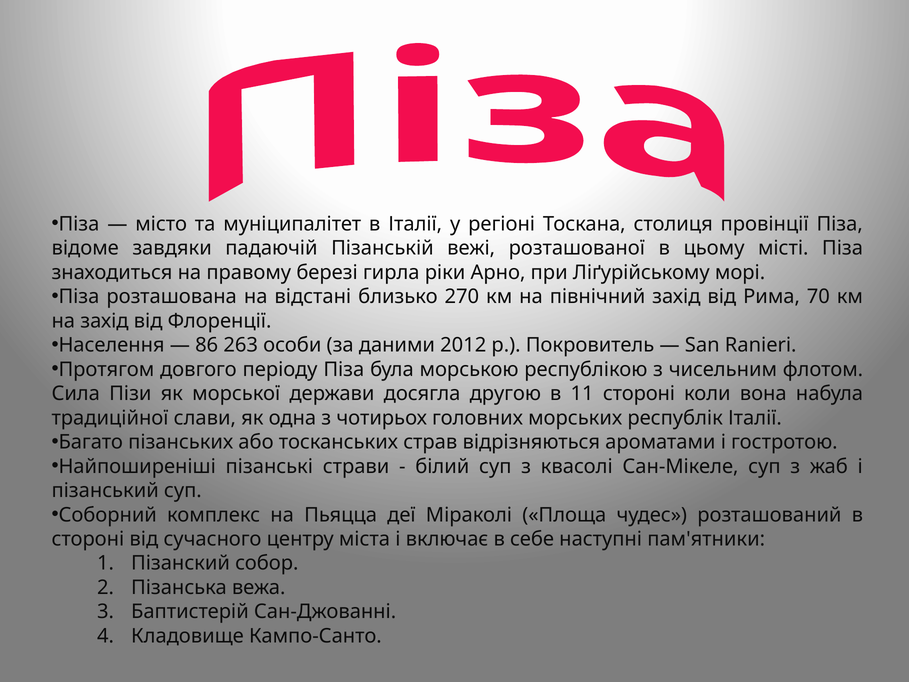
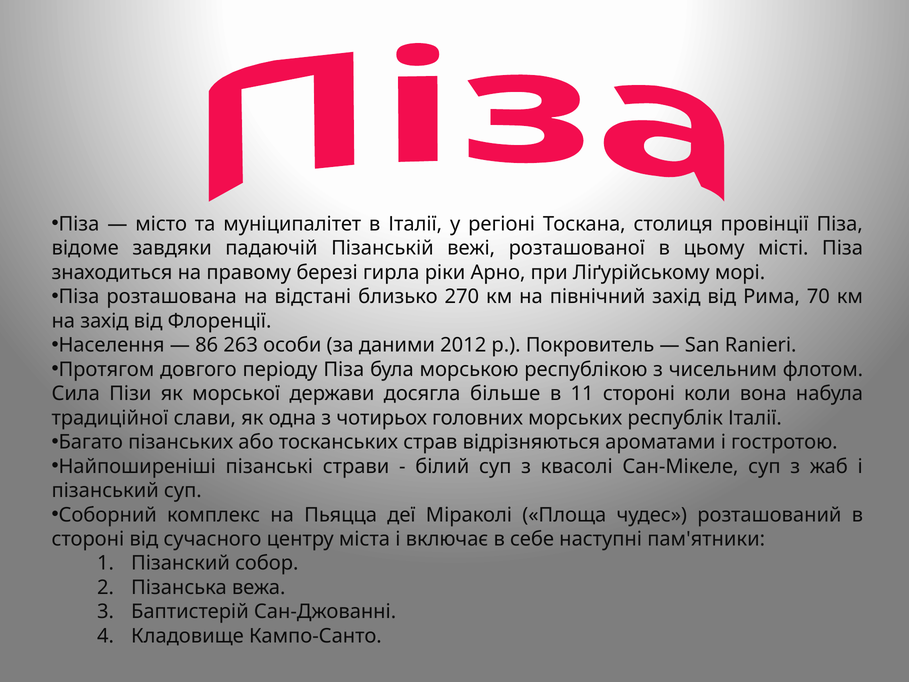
другою: другою -> більше (505, 394)
